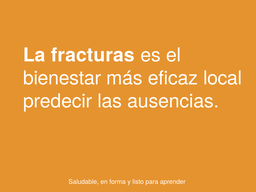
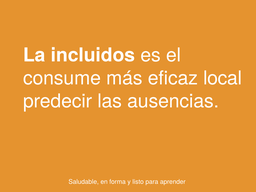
fracturas: fracturas -> incluidos (93, 55)
bienestar: bienestar -> consume (62, 78)
